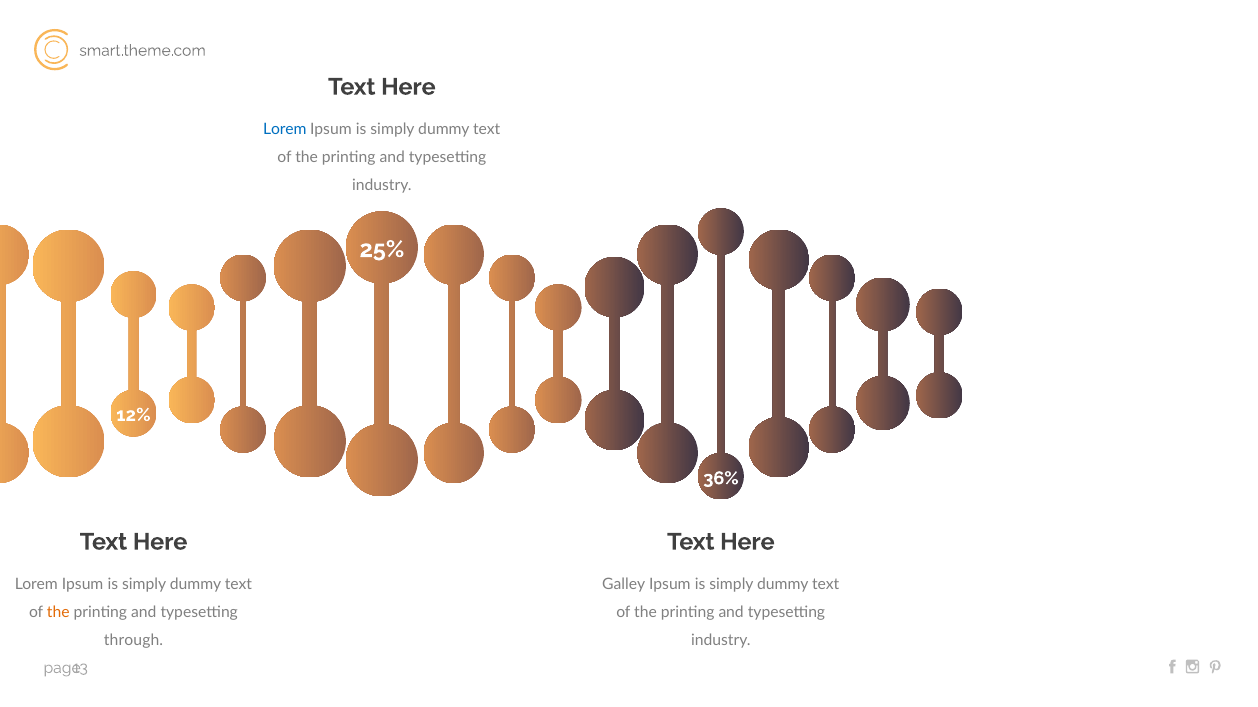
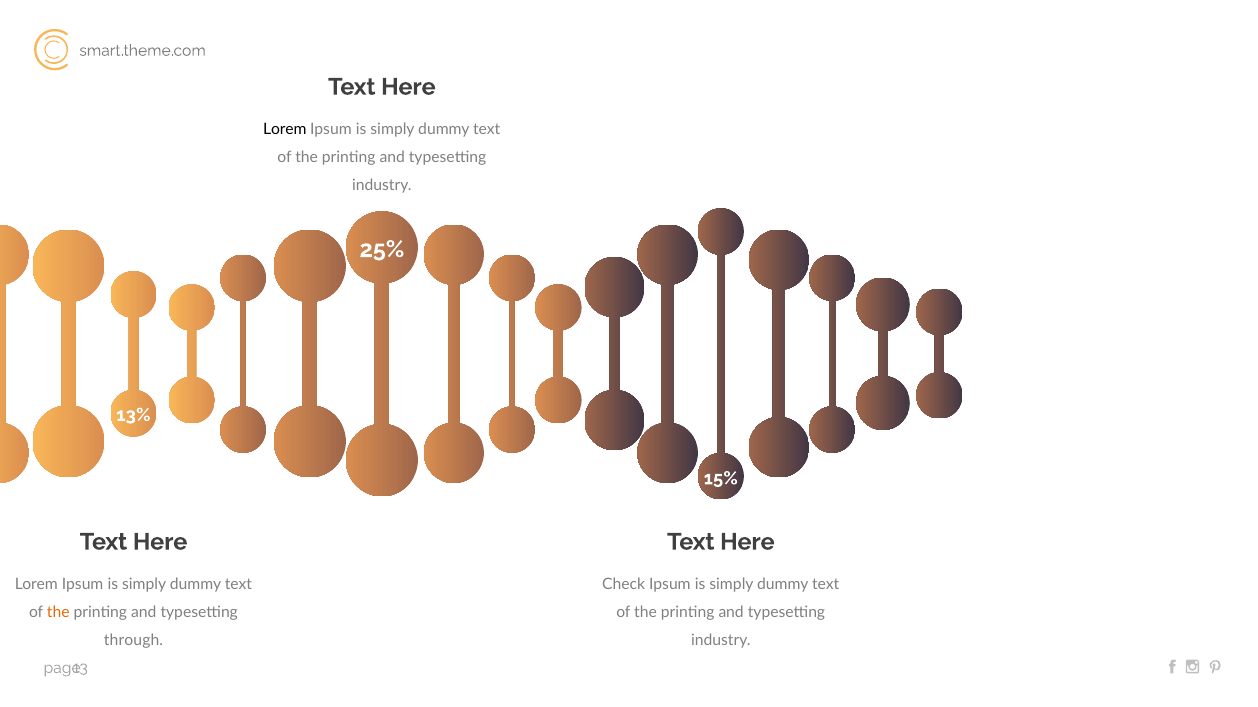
Lorem colour: blue -> black (285, 129)
12%: 12% -> 13% (133, 415)
36%: 36% -> 15% (721, 479)
Galley: Galley -> Check (624, 585)
